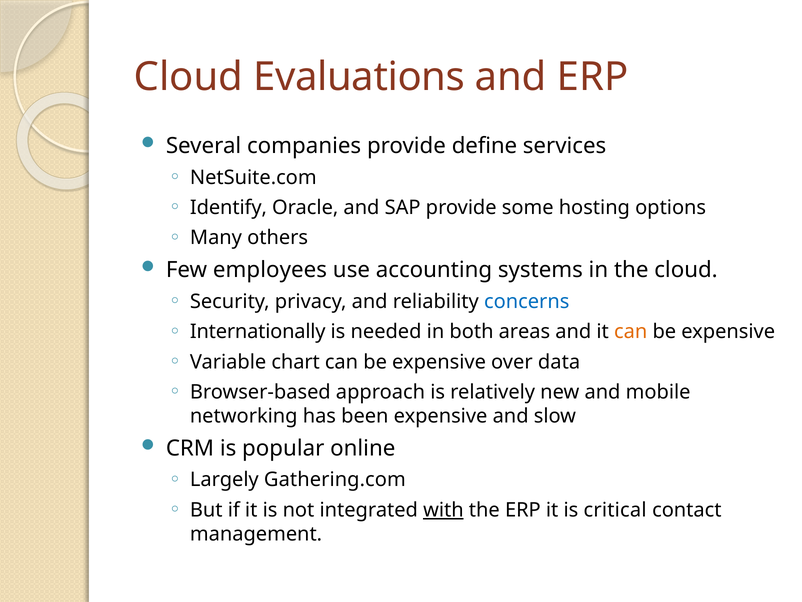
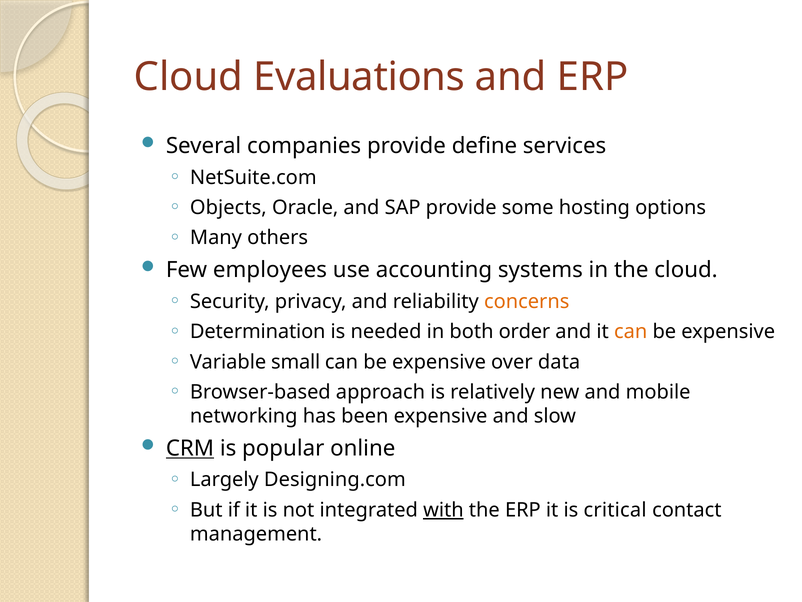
Identify: Identify -> Objects (228, 207)
concerns colour: blue -> orange (527, 301)
Internationally: Internationally -> Determination (258, 331)
areas: areas -> order (524, 331)
chart: chart -> small (296, 362)
CRM underline: none -> present (190, 448)
Gathering.com: Gathering.com -> Designing.com (335, 479)
